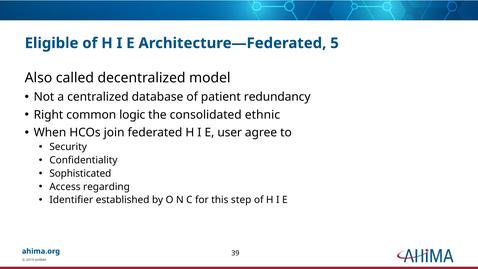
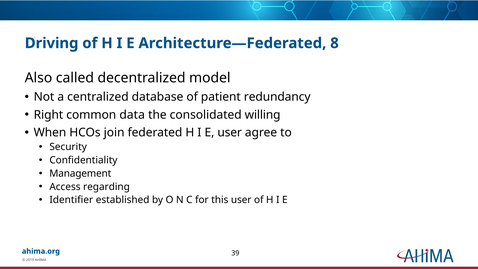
Eligible: Eligible -> Driving (52, 43)
5: 5 -> 8 (334, 43)
logic: logic -> data (132, 115)
ethnic: ethnic -> willing (263, 115)
Sophisticated: Sophisticated -> Management (80, 173)
this step: step -> user (241, 200)
